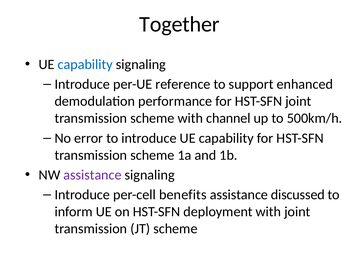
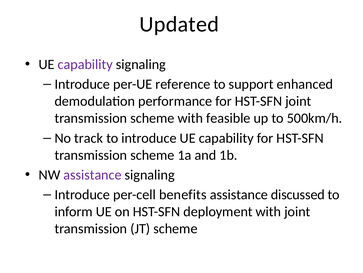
Together: Together -> Updated (179, 24)
capability colour: blue -> purple (85, 64)
channel: channel -> feasible (228, 118)
error: error -> track (89, 138)
